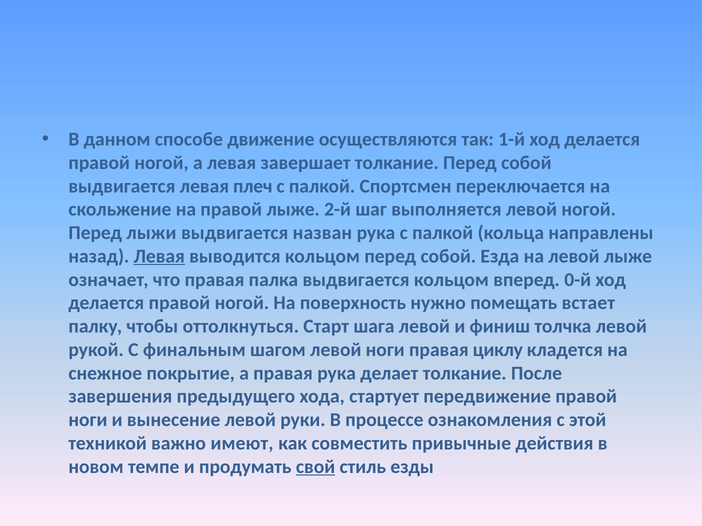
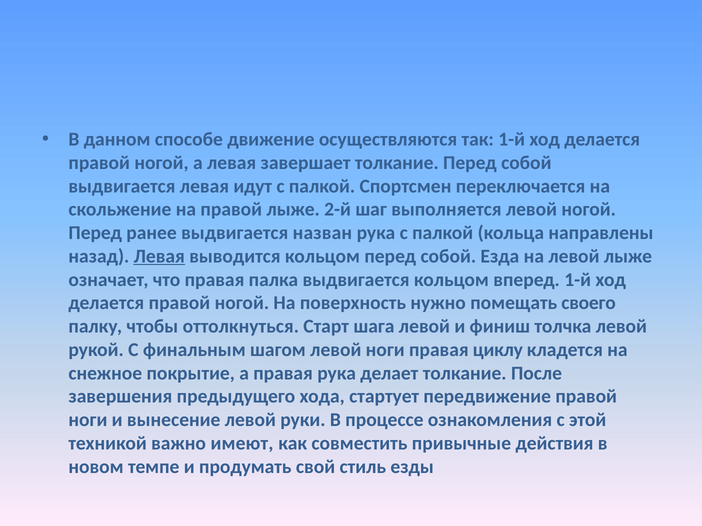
плеч: плеч -> идут (253, 186)
лыжи: лыжи -> ранее (152, 233)
вперед 0-й: 0-й -> 1-й (578, 280)
встает: встает -> своего (589, 303)
свой underline: present -> none (316, 467)
